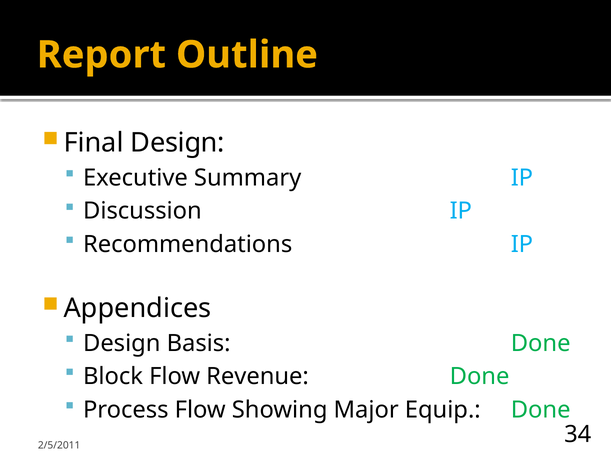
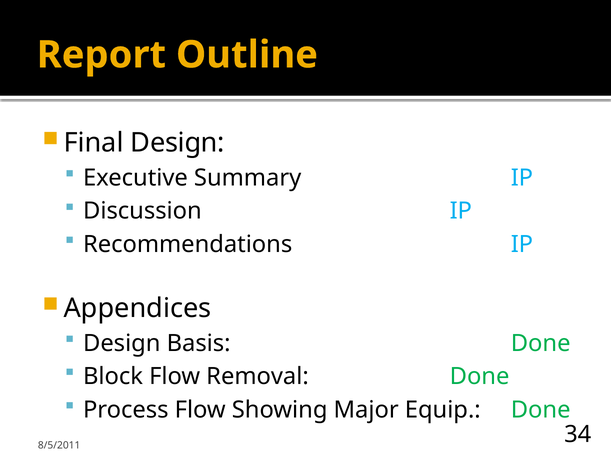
Revenue: Revenue -> Removal (258, 377)
2/5/2011: 2/5/2011 -> 8/5/2011 (59, 446)
